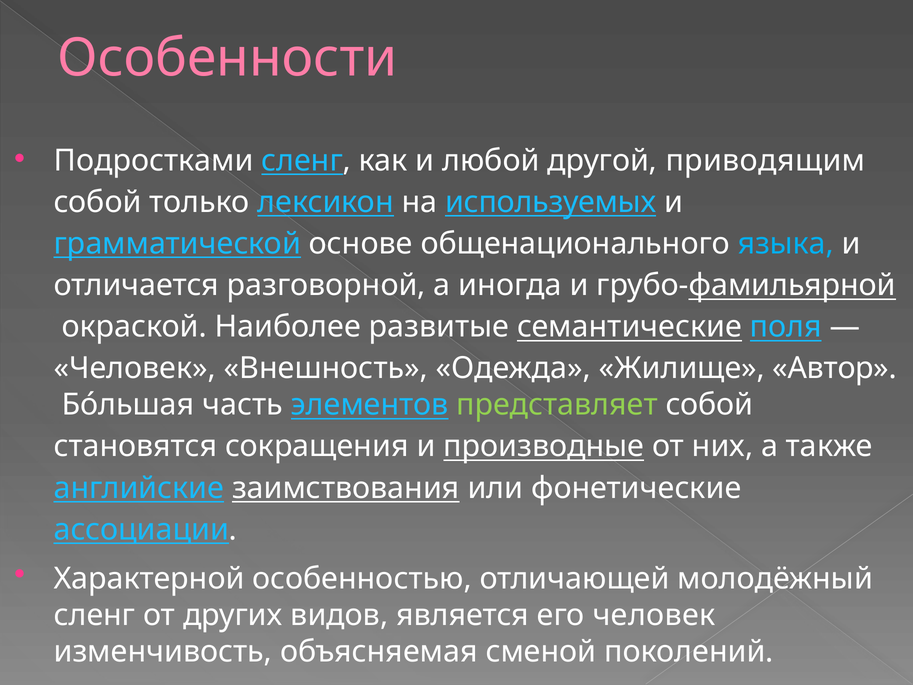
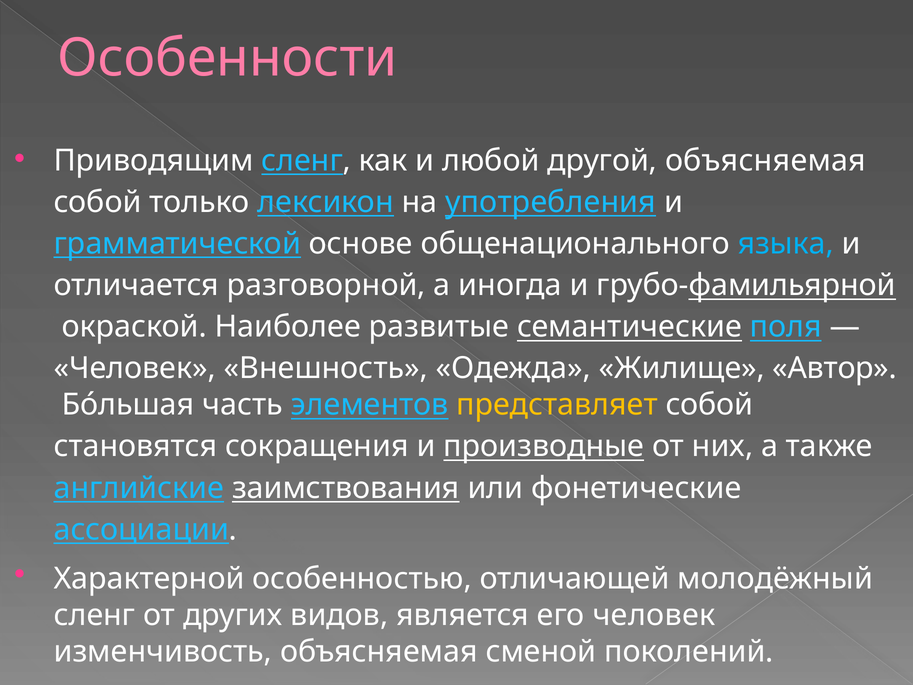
Подростками: Подростками -> Приводящим (154, 160)
другой приводящим: приводящим -> объясняемая (766, 160)
используемых: используемых -> употребления (551, 202)
представляет colour: light green -> yellow (557, 405)
